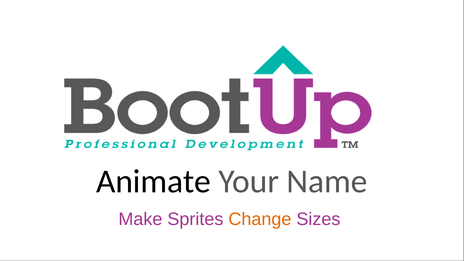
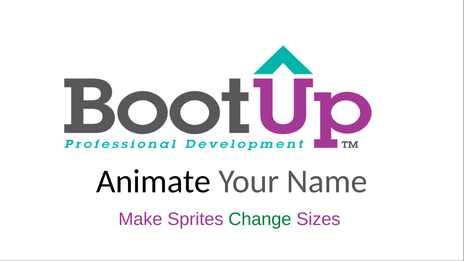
Change colour: orange -> green (260, 219)
